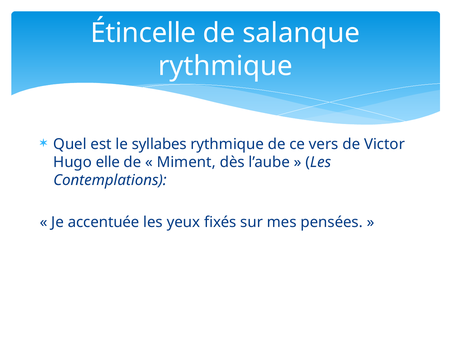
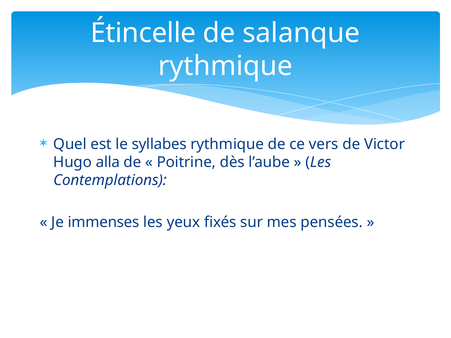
elle: elle -> alla (108, 162)
Miment: Miment -> Poitrine (186, 162)
accentuée: accentuée -> immenses (104, 222)
